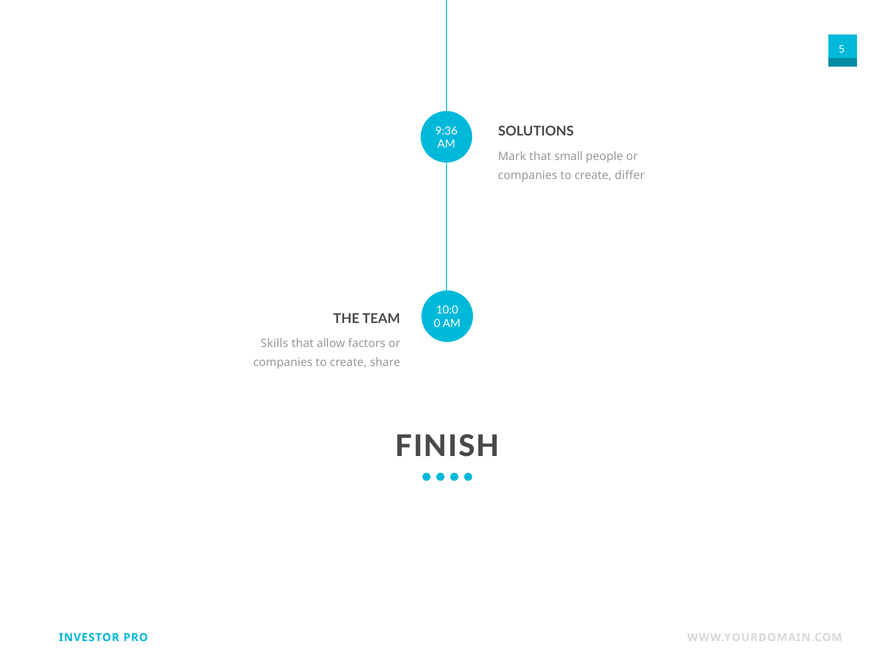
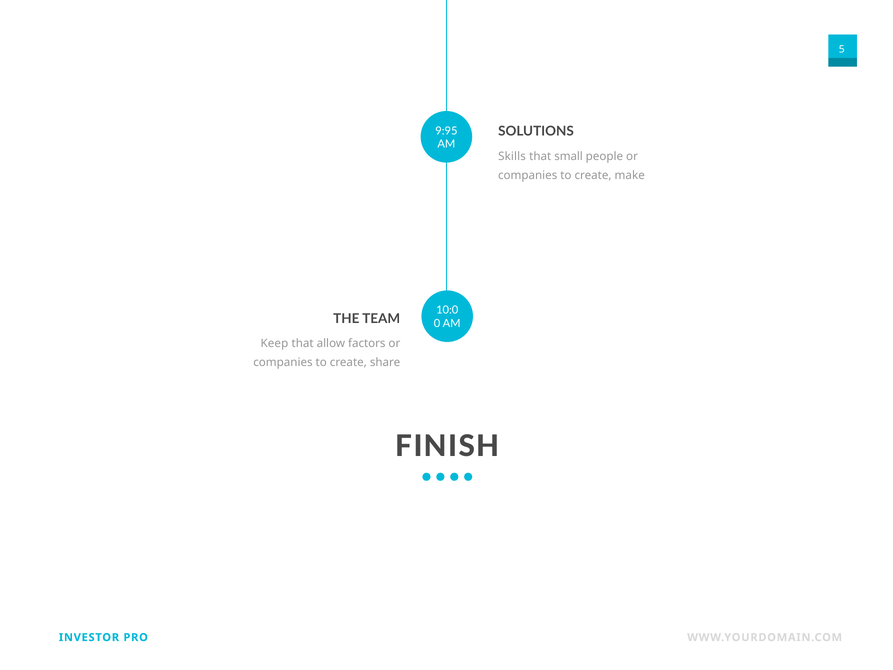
9:36: 9:36 -> 9:95 (446, 131)
Mark: Mark -> Skills (512, 156)
differ: differ -> make (630, 175)
Skills: Skills -> Keep (274, 343)
